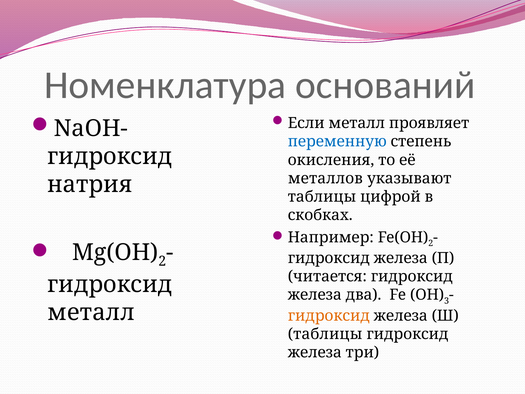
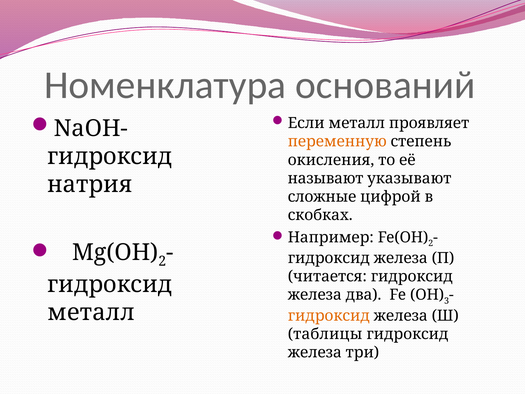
переменную colour: blue -> orange (337, 141)
металлов: металлов -> называют (326, 178)
таблицы: таблицы -> сложные (322, 197)
